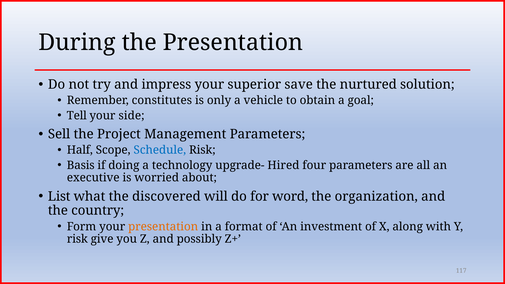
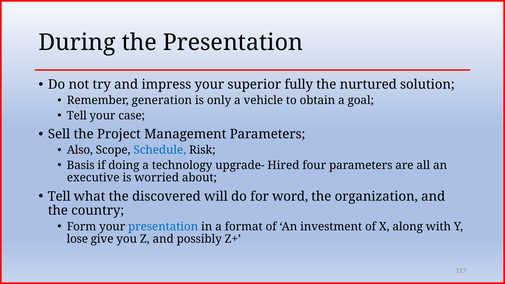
save: save -> fully (299, 85)
constitutes: constitutes -> generation (162, 101)
side: side -> case (132, 116)
Half: Half -> Also (80, 150)
List: List -> Tell (59, 196)
presentation colour: orange -> blue (163, 227)
risk: risk -> lose (77, 239)
